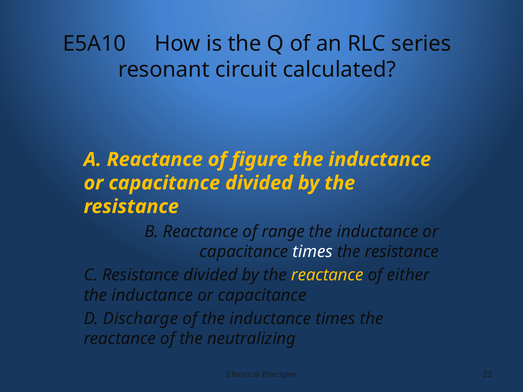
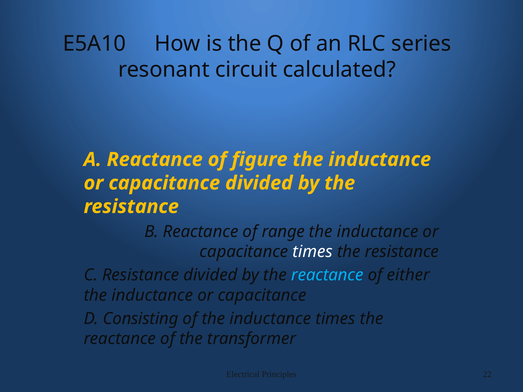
reactance colour: yellow -> light blue (327, 275)
Discharge: Discharge -> Consisting (141, 319)
neutralizing: neutralizing -> transformer (252, 339)
